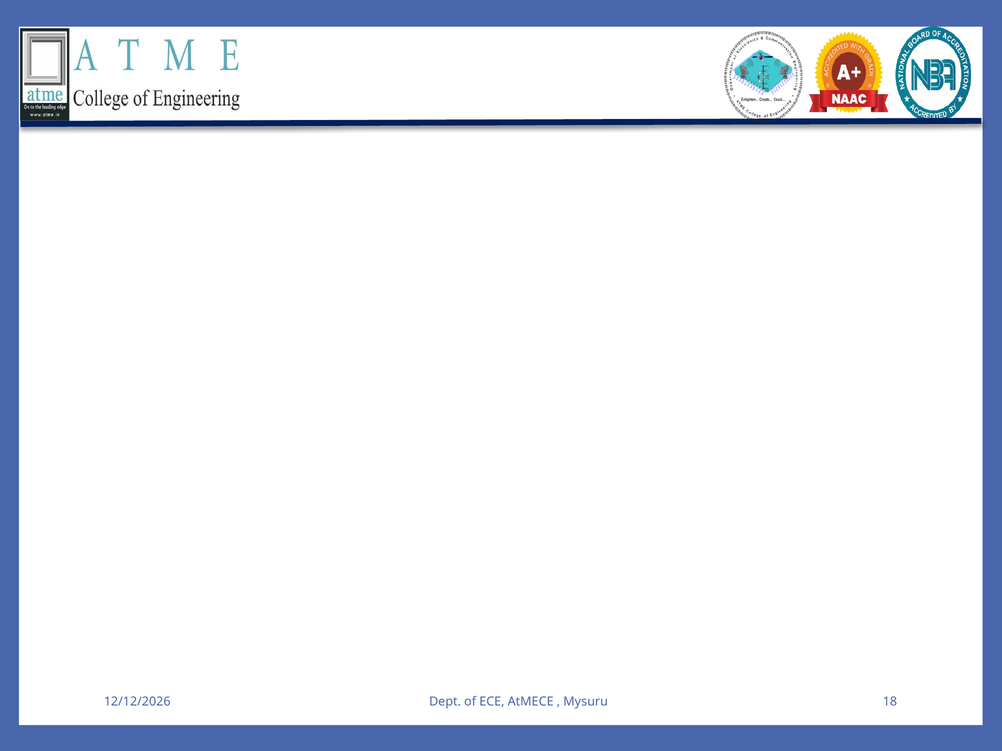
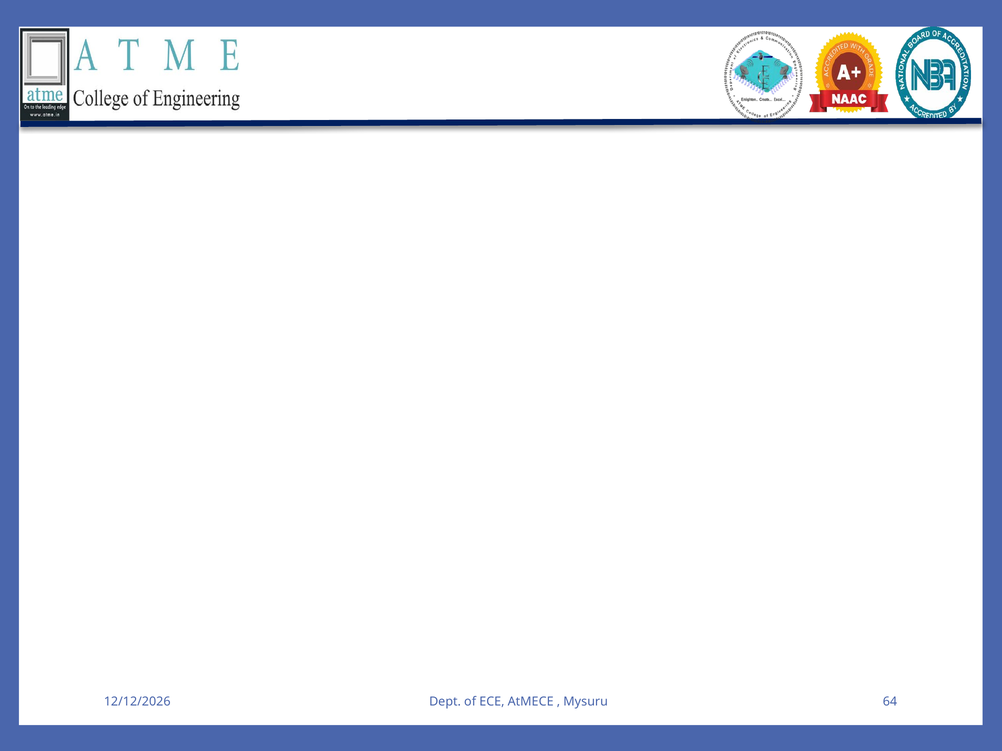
18: 18 -> 64 (890, 702)
